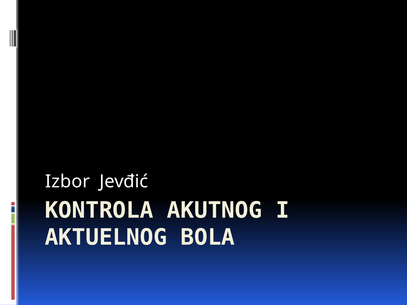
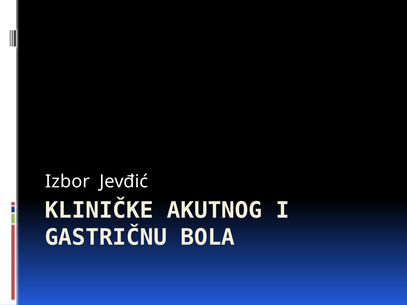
KONTROLA: KONTROLA -> KLINIČKE (99, 210)
AKTUELNOG: AKTUELNOG -> GASTRIČNU (106, 238)
